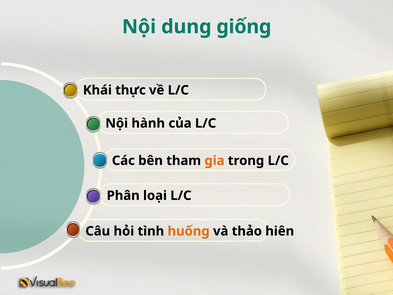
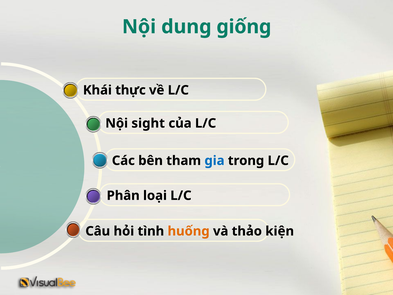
hành: hành -> sight (148, 123)
gia colour: orange -> blue (214, 161)
hiên: hiên -> kiện (280, 231)
